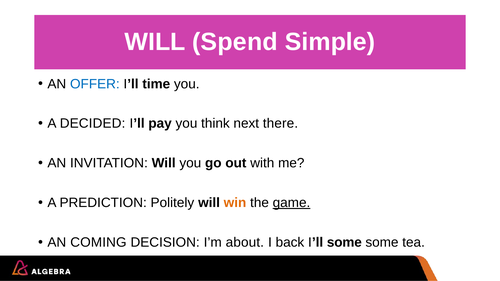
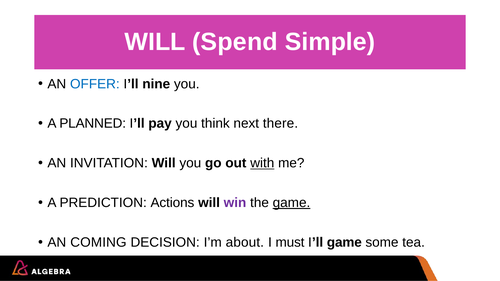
time: time -> nine (156, 84)
DECIDED: DECIDED -> PLANNED (93, 124)
with underline: none -> present (262, 163)
Politely: Politely -> Actions (172, 203)
win colour: orange -> purple (235, 203)
back: back -> must (290, 243)
I’ll some: some -> game (344, 243)
